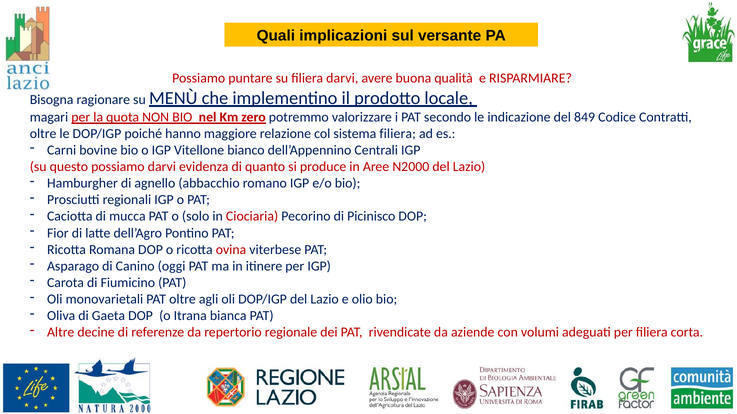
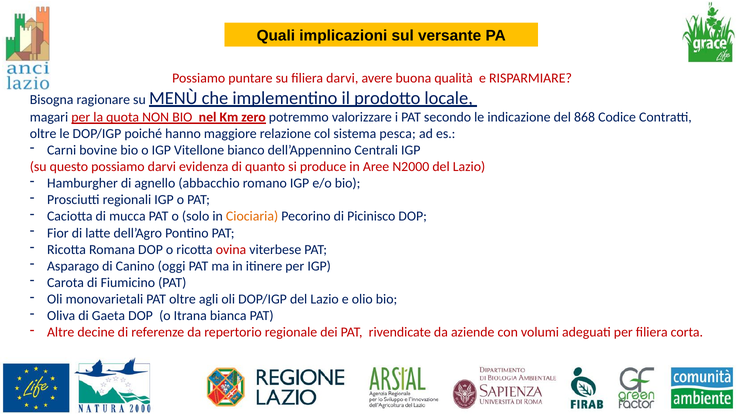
849: 849 -> 868 (585, 117)
sistema filiera: filiera -> pesca (398, 134)
Ciociaria colour: red -> orange (252, 217)
